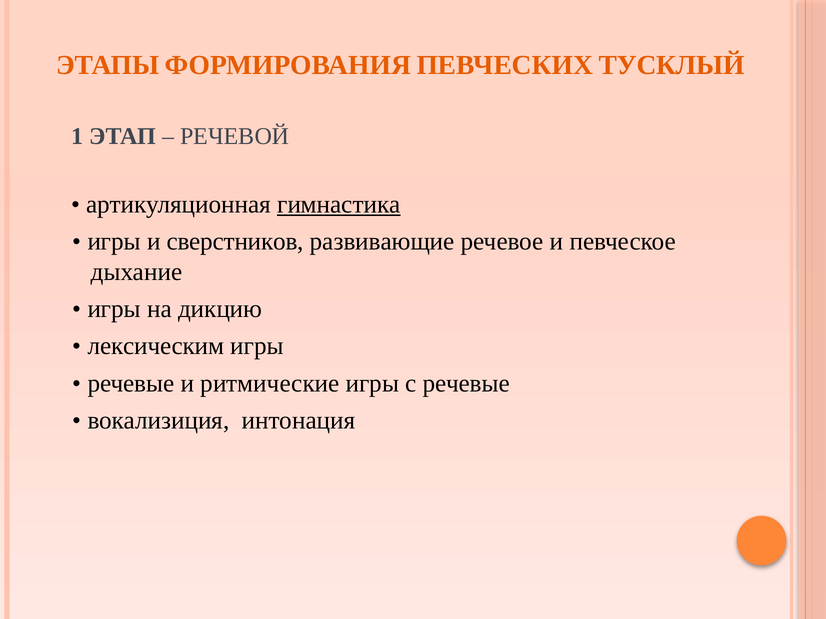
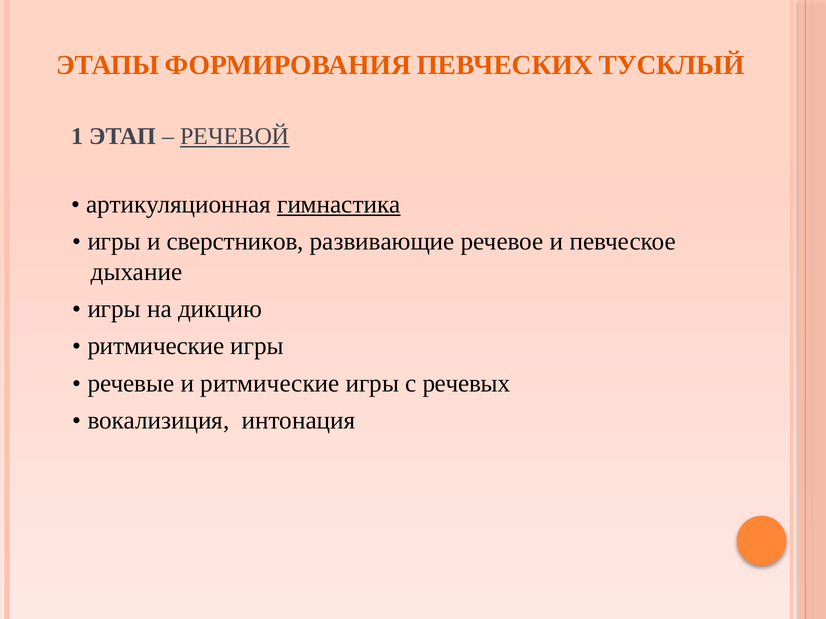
РЕЧЕВОЙ underline: none -> present (235, 136)
лексическим: лексическим -> ритмические (156, 346)
с речевые: речевые -> речевых (466, 384)
